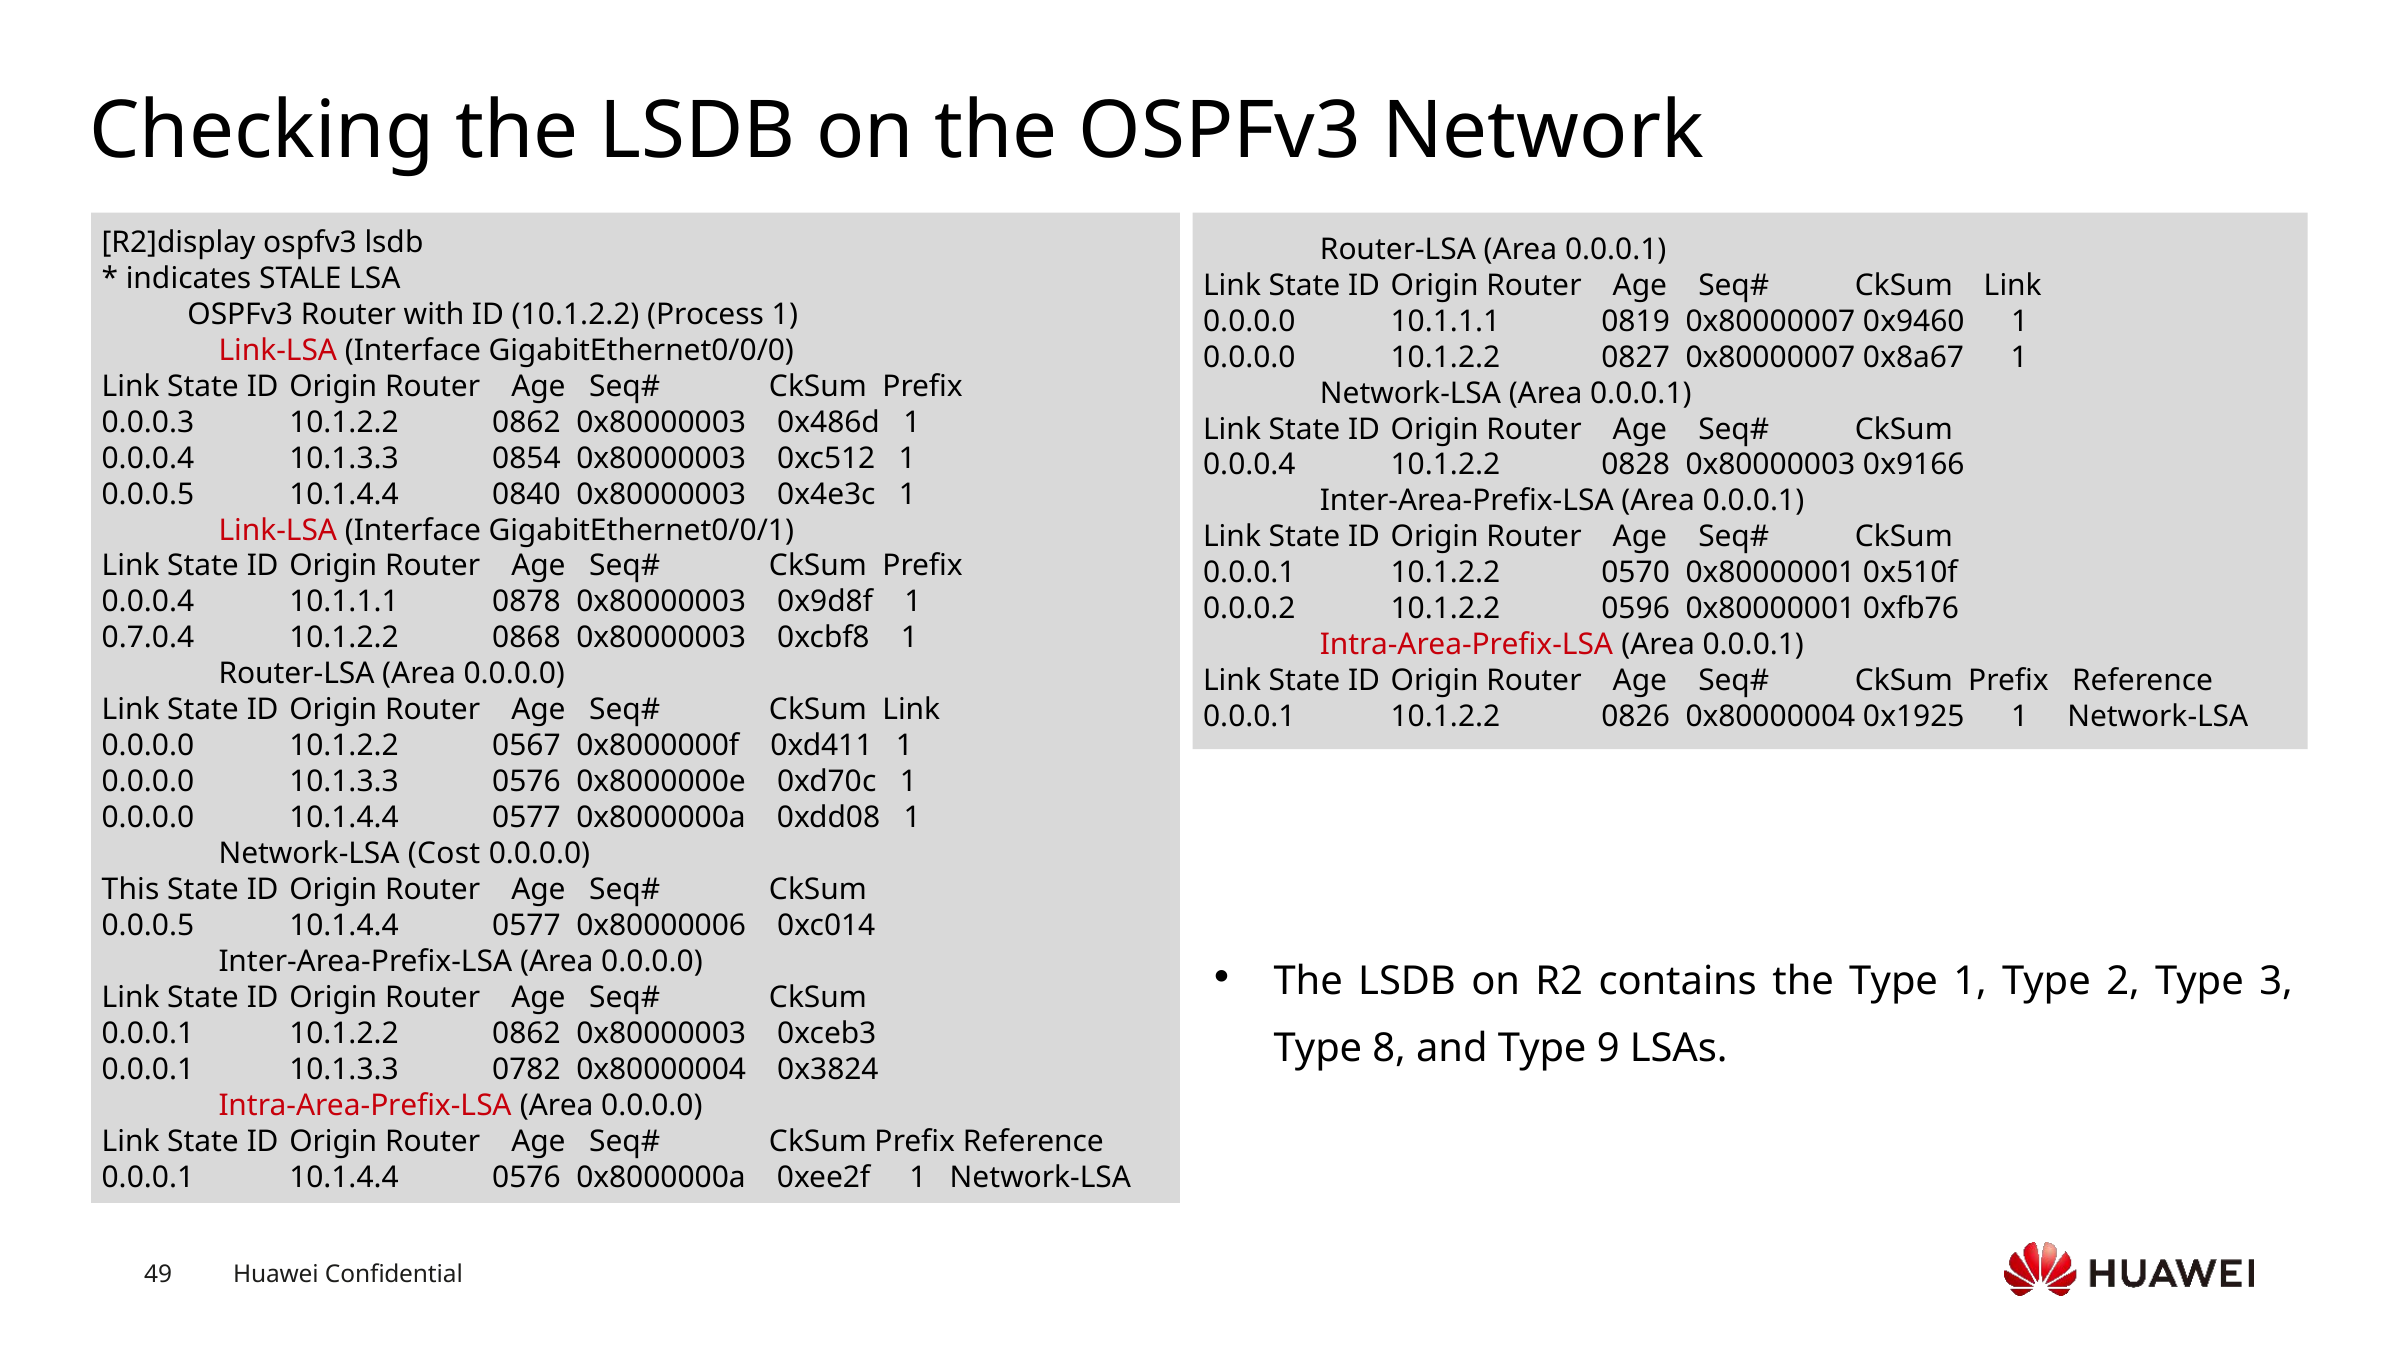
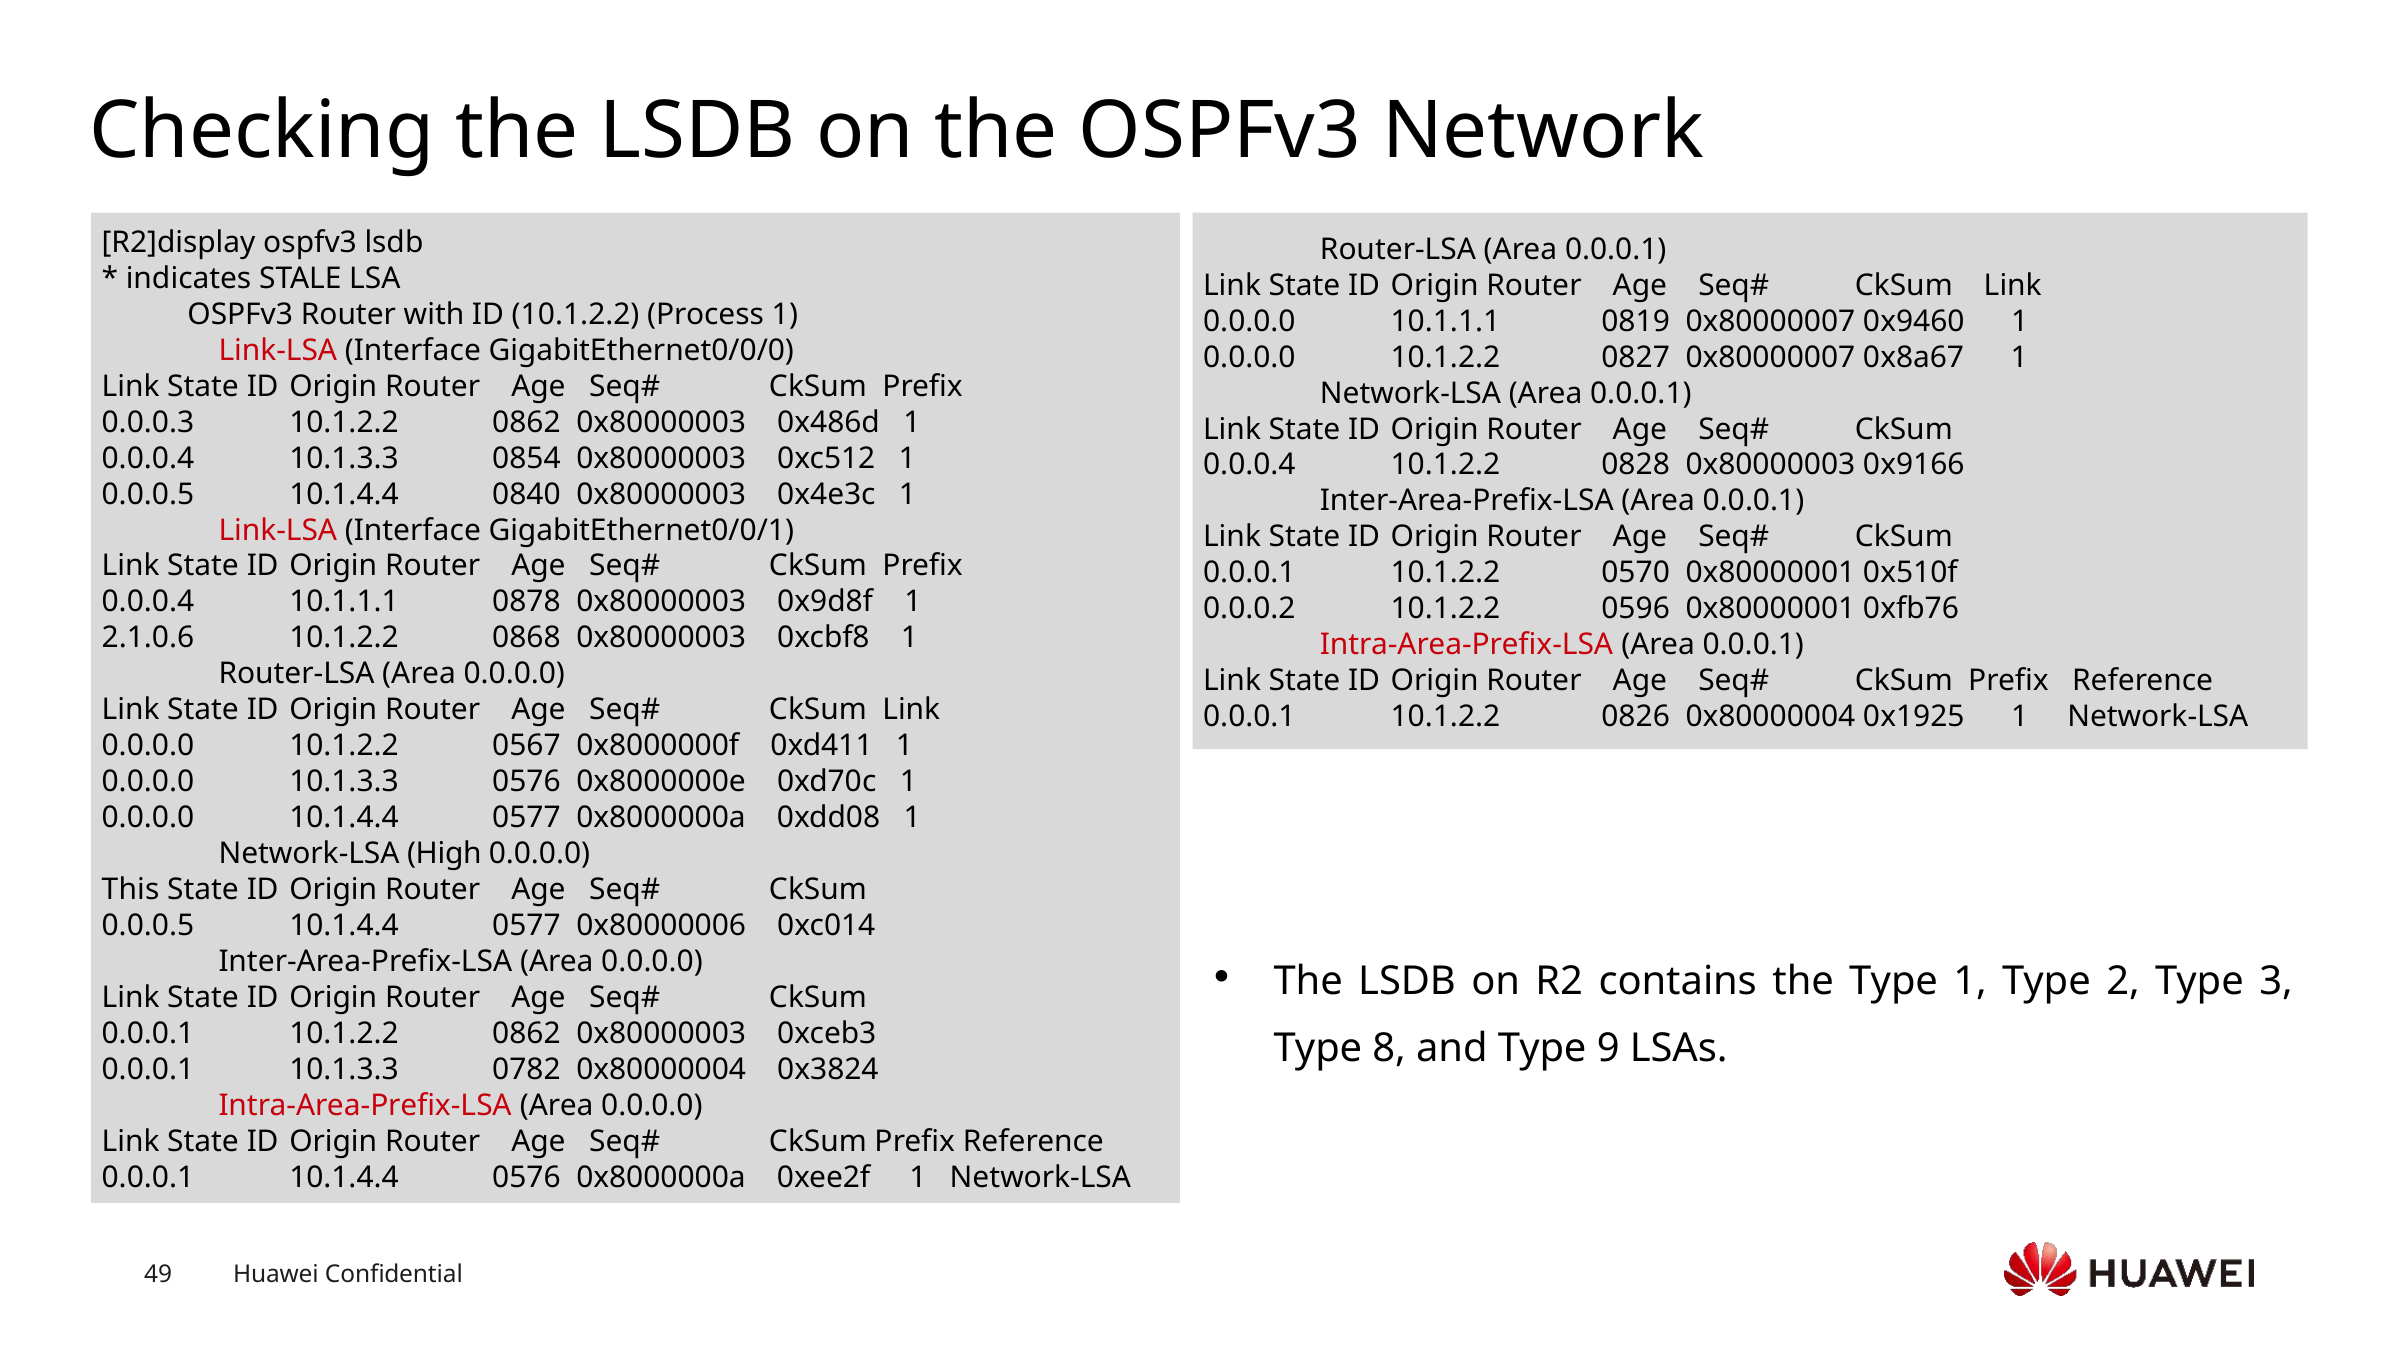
0.7.0.4: 0.7.0.4 -> 2.1.0.6 (148, 638)
Cost: Cost -> High (444, 854)
